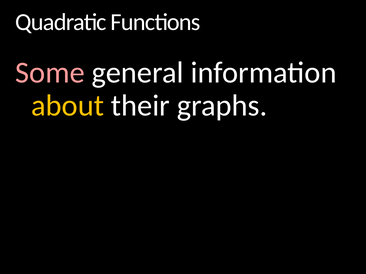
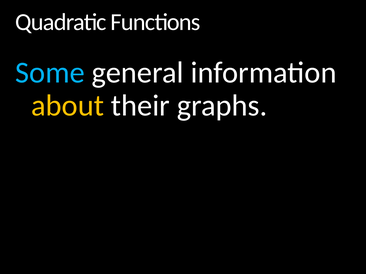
Some colour: pink -> light blue (50, 73)
